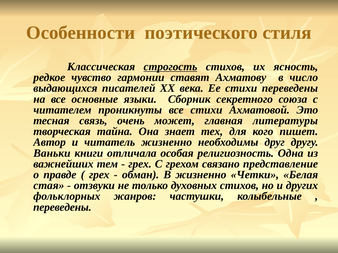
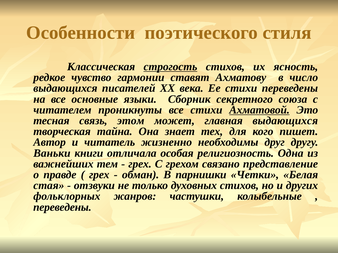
Ахматовой underline: none -> present (259, 110)
очень: очень -> этом (131, 121)
главная литературы: литературы -> выдающихся (285, 121)
В жизненно: жизненно -> парнишки (201, 175)
